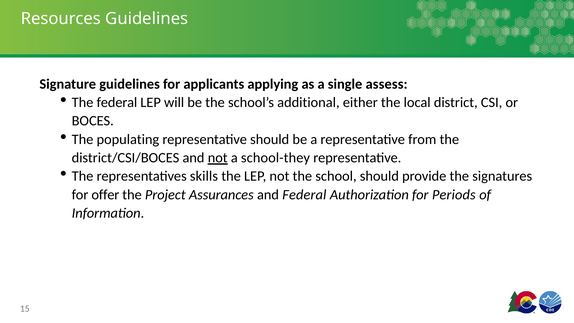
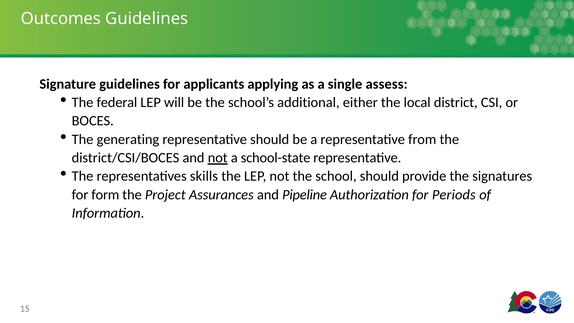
Resources: Resources -> Outcomes (61, 19)
populating: populating -> generating (128, 139)
school-they: school-they -> school-state (276, 158)
offer: offer -> form (105, 195)
and Federal: Federal -> Pipeline (305, 195)
